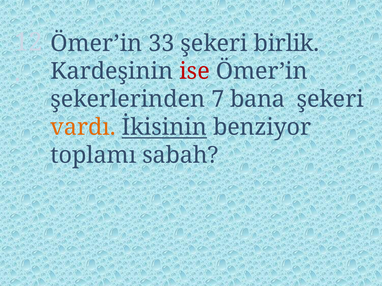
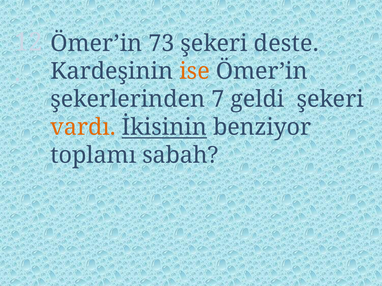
33: 33 -> 73 (161, 43)
birlik: birlik -> deste (286, 43)
ise colour: red -> orange (195, 71)
bana: bana -> geldi (257, 99)
